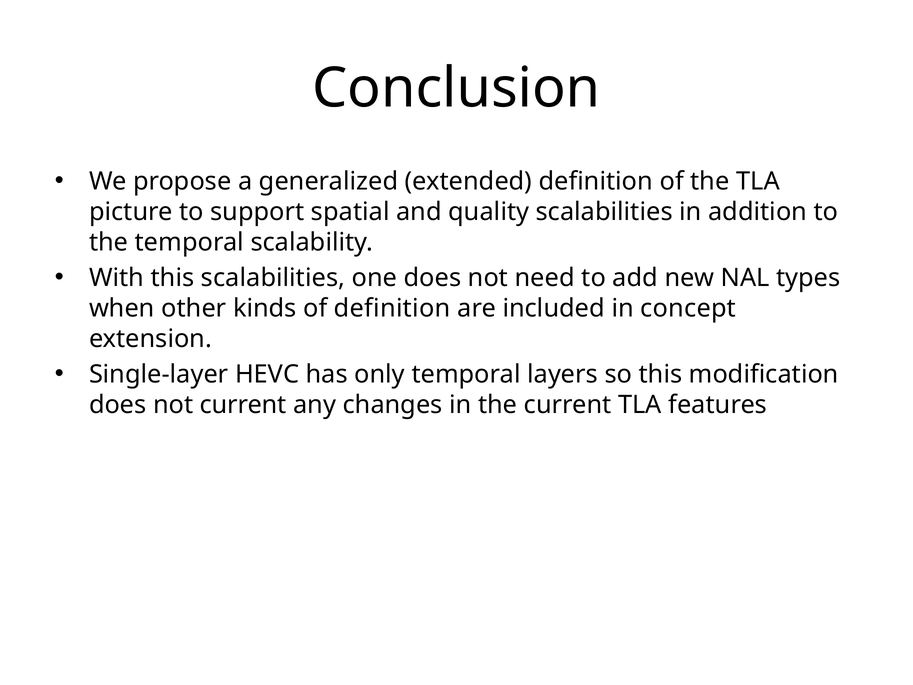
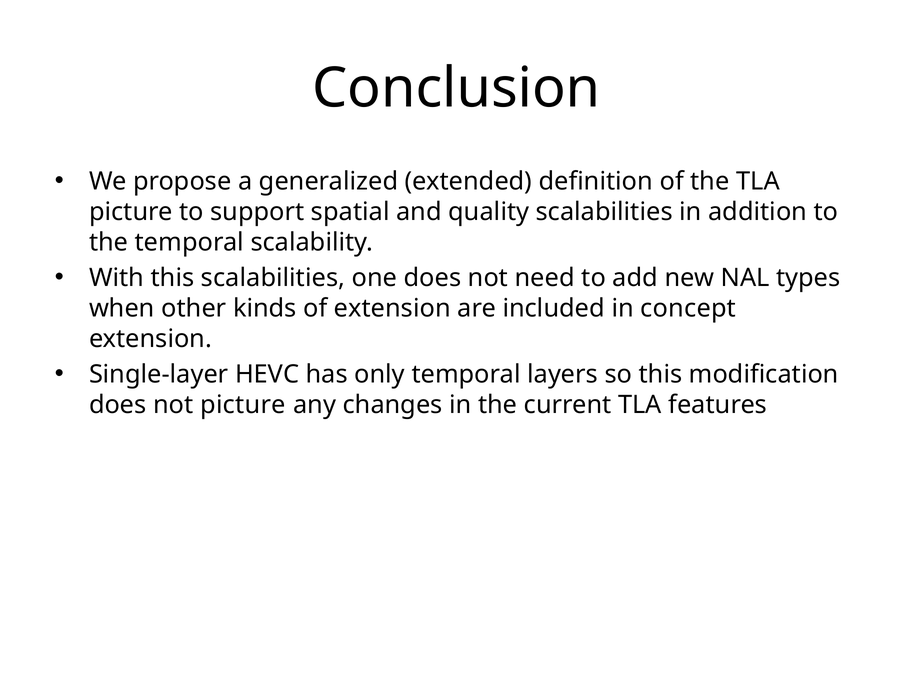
of definition: definition -> extension (392, 308)
not current: current -> picture (243, 405)
